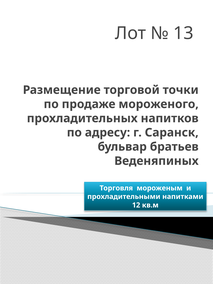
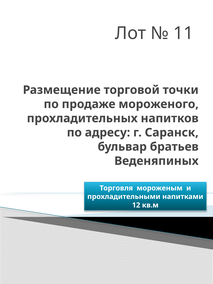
13: 13 -> 11 (183, 33)
